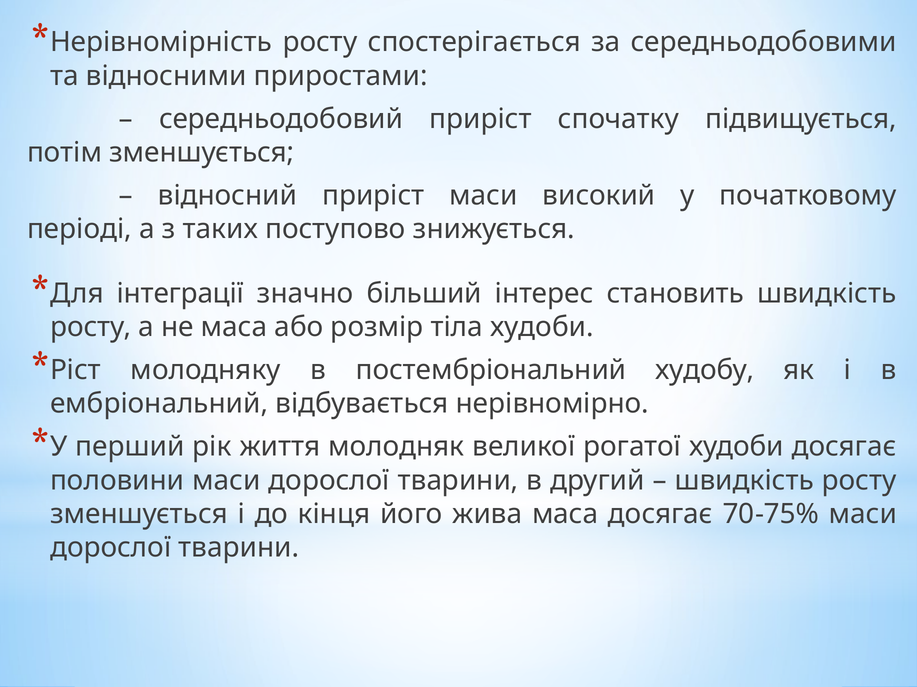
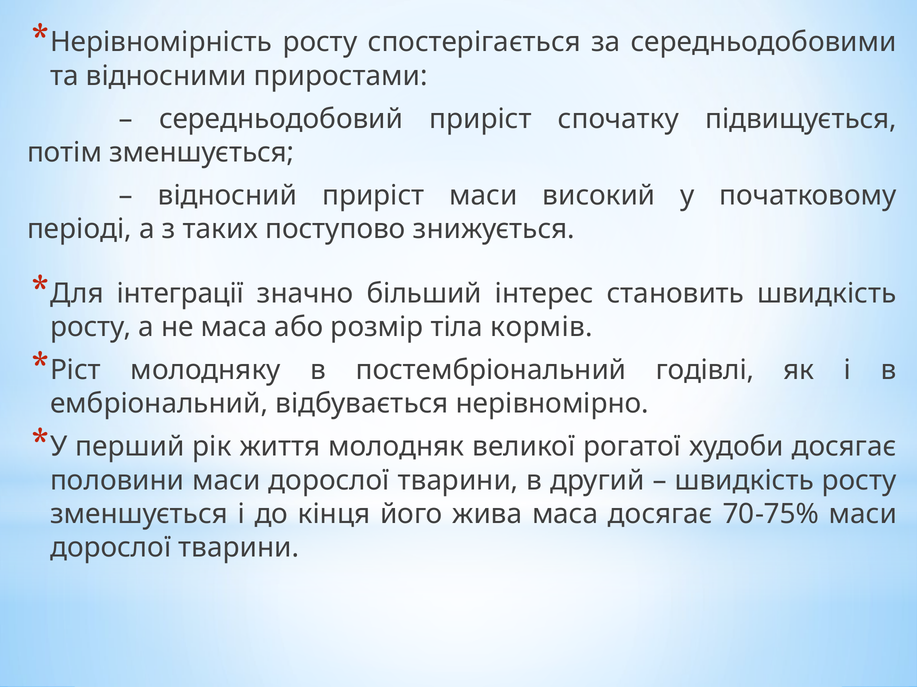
тіла худоби: худоби -> кормів (542, 328)
худобу: худобу -> годівлі (705, 371)
